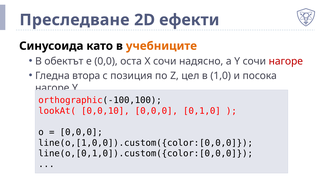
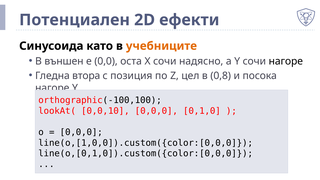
Преследване: Преследване -> Потенциален (75, 20)
обектът: обектът -> външен (64, 61)
нагоре colour: red -> black (286, 61)
1,0: 1,0 -> 0,8 (221, 76)
